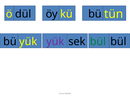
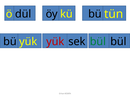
yük colour: purple -> red (55, 41)
